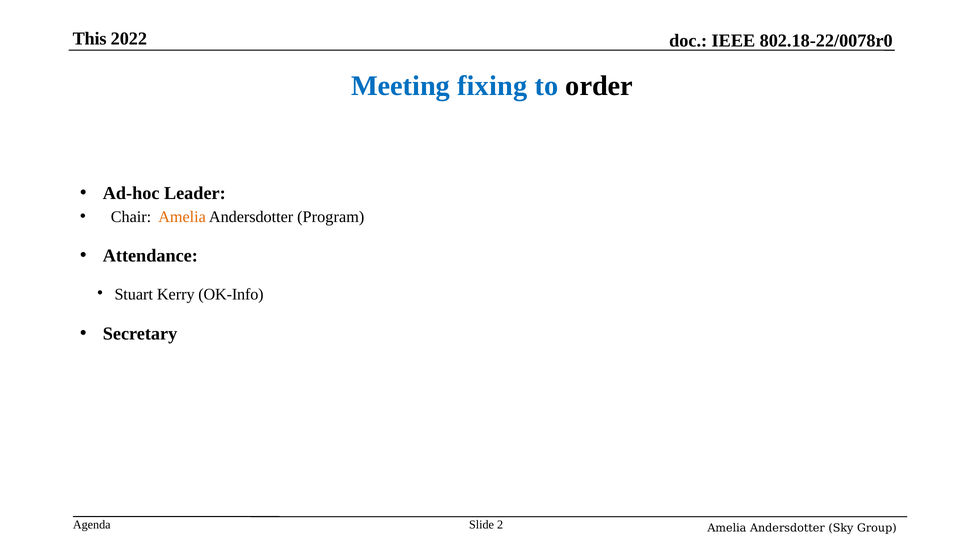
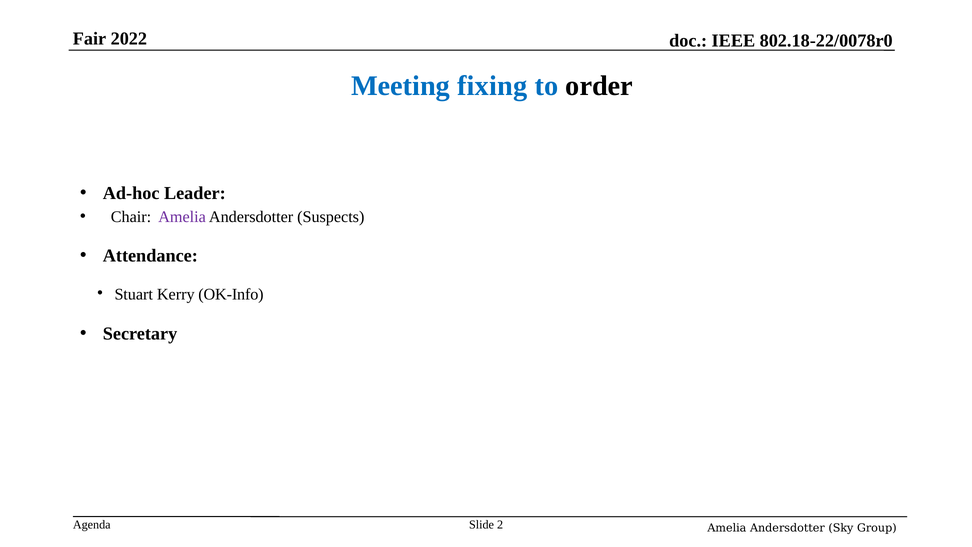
This: This -> Fair (89, 39)
Amelia colour: orange -> purple (182, 217)
Program: Program -> Suspects (331, 217)
